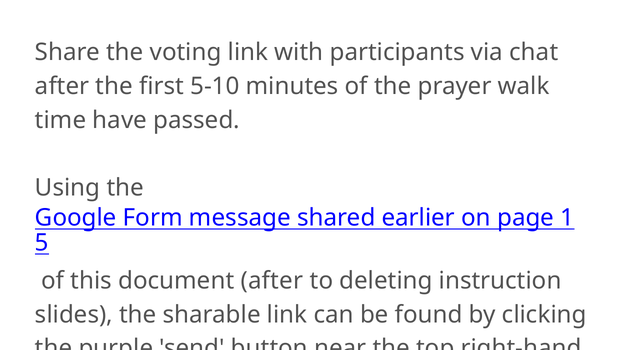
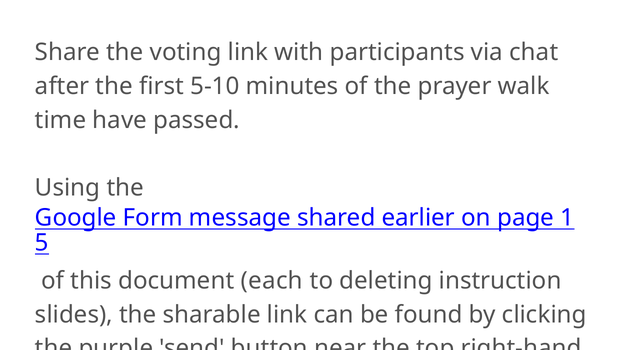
document after: after -> each (272, 281)
